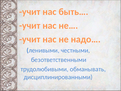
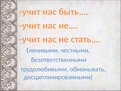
надо…: надо… -> стать… (86, 39)
